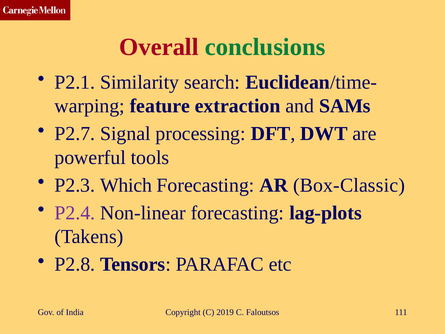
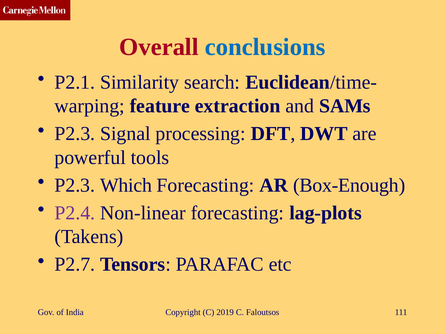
conclusions colour: green -> blue (265, 47)
P2.7: P2.7 -> P2.3 (75, 134)
Box-Classic: Box-Classic -> Box-Enough (349, 185)
P2.8: P2.8 -> P2.7 (75, 264)
